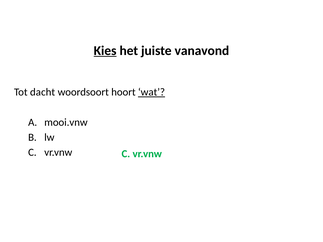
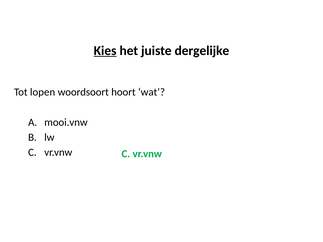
vanavond: vanavond -> dergelijke (202, 51)
dacht: dacht -> lopen (43, 92)
wat underline: present -> none (151, 92)
